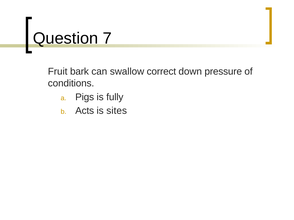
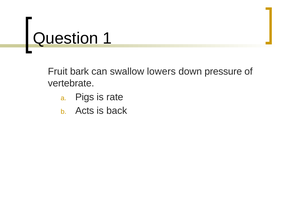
7: 7 -> 1 (107, 38)
correct: correct -> lowers (161, 72)
conditions: conditions -> vertebrate (71, 83)
fully: fully -> rate (115, 97)
sites: sites -> back (117, 111)
